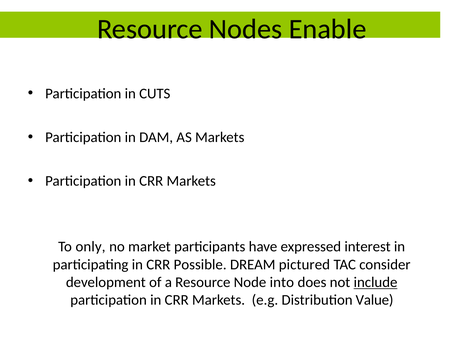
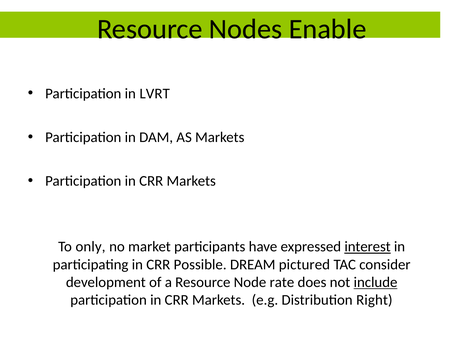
CUTS: CUTS -> LVRT (155, 93)
interest underline: none -> present (368, 247)
into: into -> rate (282, 282)
Value: Value -> Right (374, 300)
